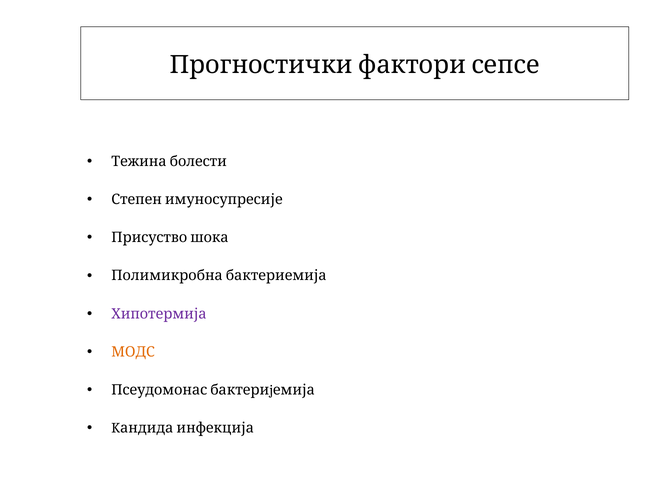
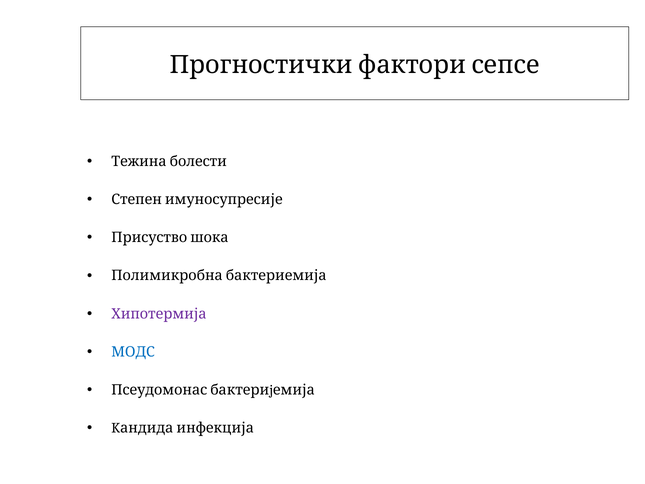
МОДС colour: orange -> blue (133, 352)
